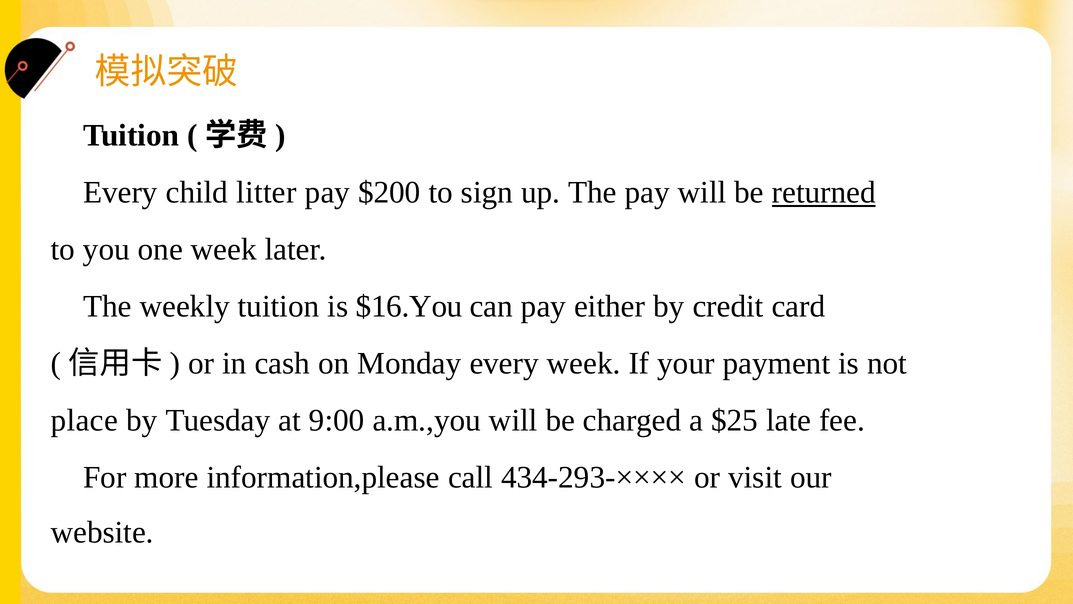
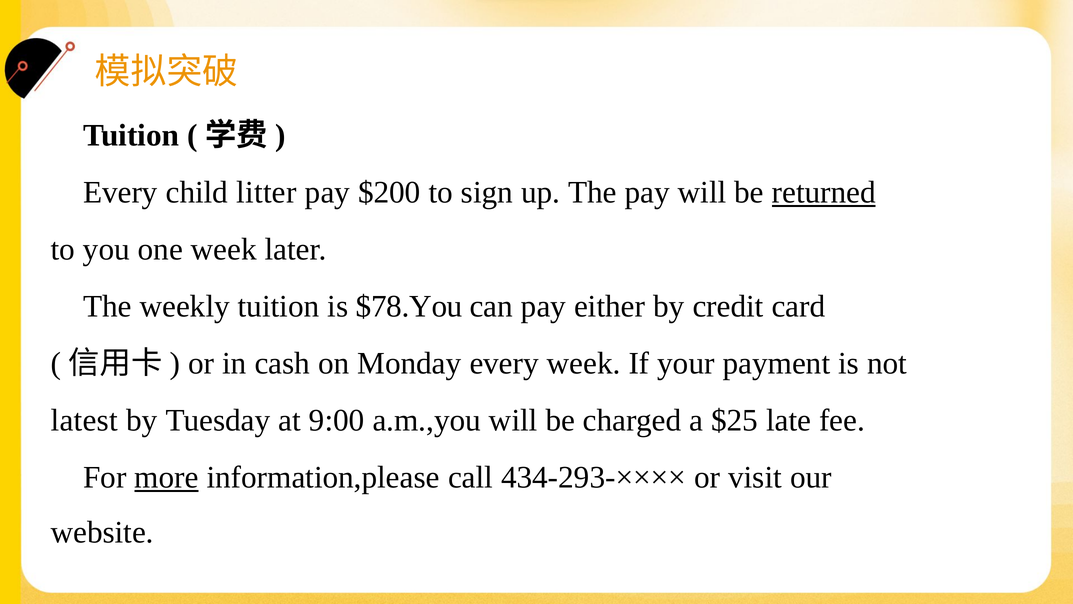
$16.You: $16.You -> $78.You (409, 306)
place: place -> latest (84, 420)
more underline: none -> present (167, 477)
